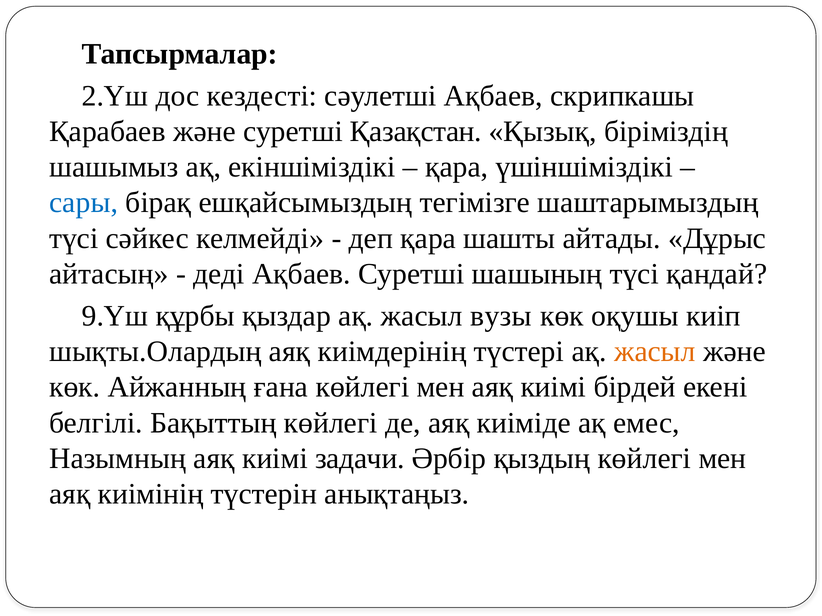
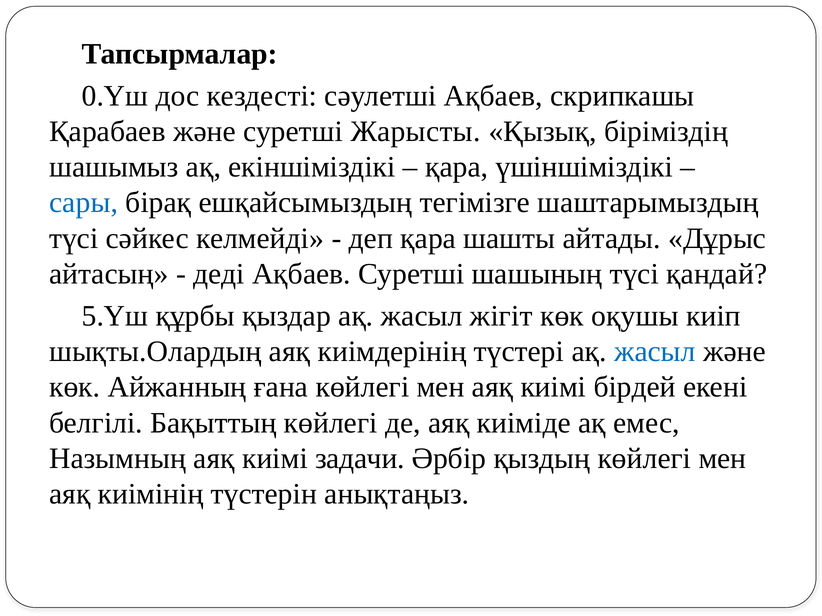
2.Үш: 2.Үш -> 0.Үш (115, 96)
Қазақстан: Қазақстан -> Жарысты (416, 132)
9.Үш: 9.Үш -> 5.Үш (115, 316)
вузы: вузы -> жігіт (501, 316)
жасыл colour: orange -> blue (655, 352)
